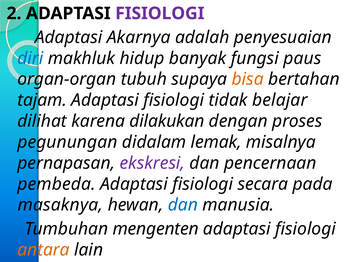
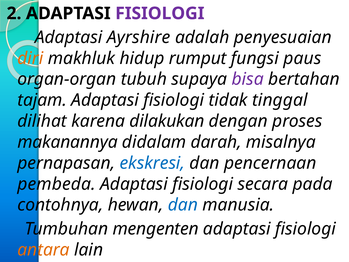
Akarnya: Akarnya -> Ayrshire (139, 37)
diri colour: blue -> orange (30, 58)
banyak: banyak -> rumput (198, 58)
bisa colour: orange -> purple (248, 79)
belajar: belajar -> tinggal (280, 100)
pegunungan: pegunungan -> makanannya (67, 142)
lemak: lemak -> darah (216, 142)
ekskresi colour: purple -> blue (152, 163)
masaknya: masaknya -> contohnya (60, 205)
